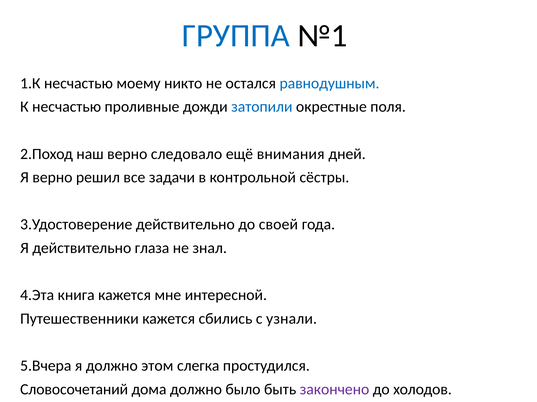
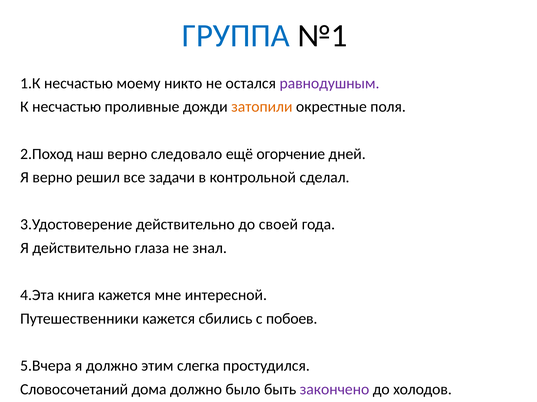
равнодушным colour: blue -> purple (330, 83)
затопили colour: blue -> orange (262, 107)
внимания: внимания -> огорчение (291, 154)
сёстры: сёстры -> сделал (324, 178)
узнали: узнали -> побоев (292, 319)
этом: этом -> этим (157, 366)
